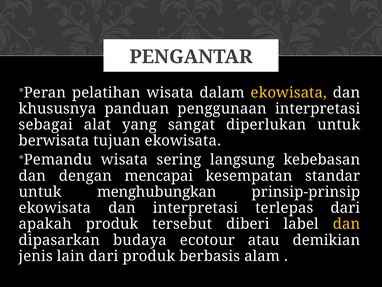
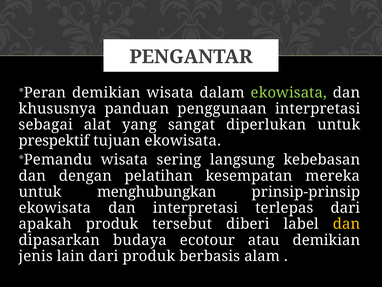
Peran pelatihan: pelatihan -> demikian (106, 92)
ekowisata colour: yellow -> light green (289, 92)
berwisata: berwisata -> prespektif (54, 141)
mencapai: mencapai -> pelatihan (159, 176)
standar: standar -> mereka (333, 176)
